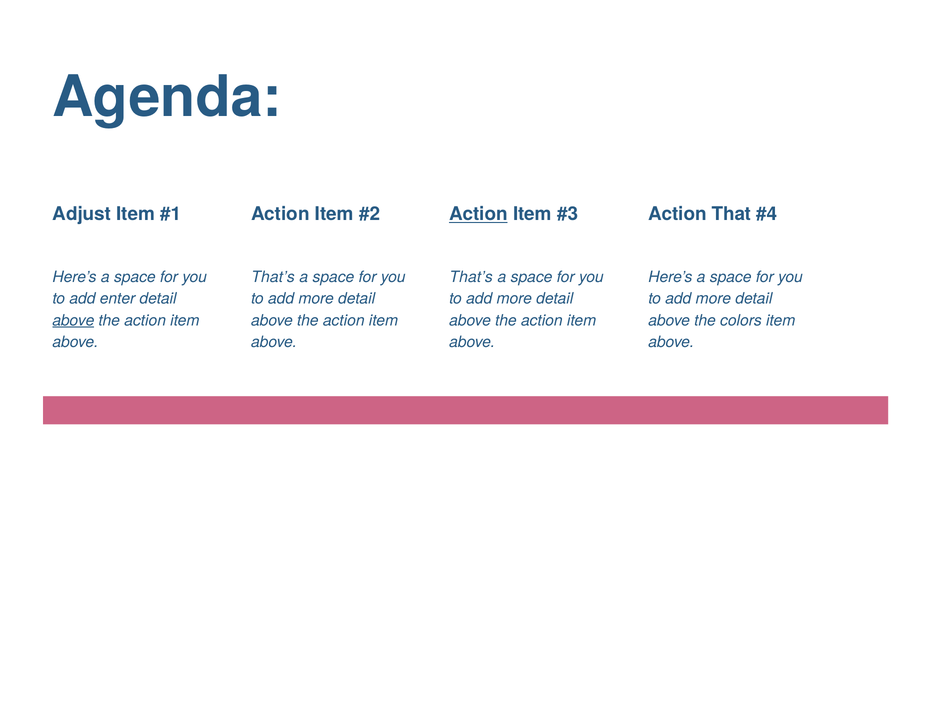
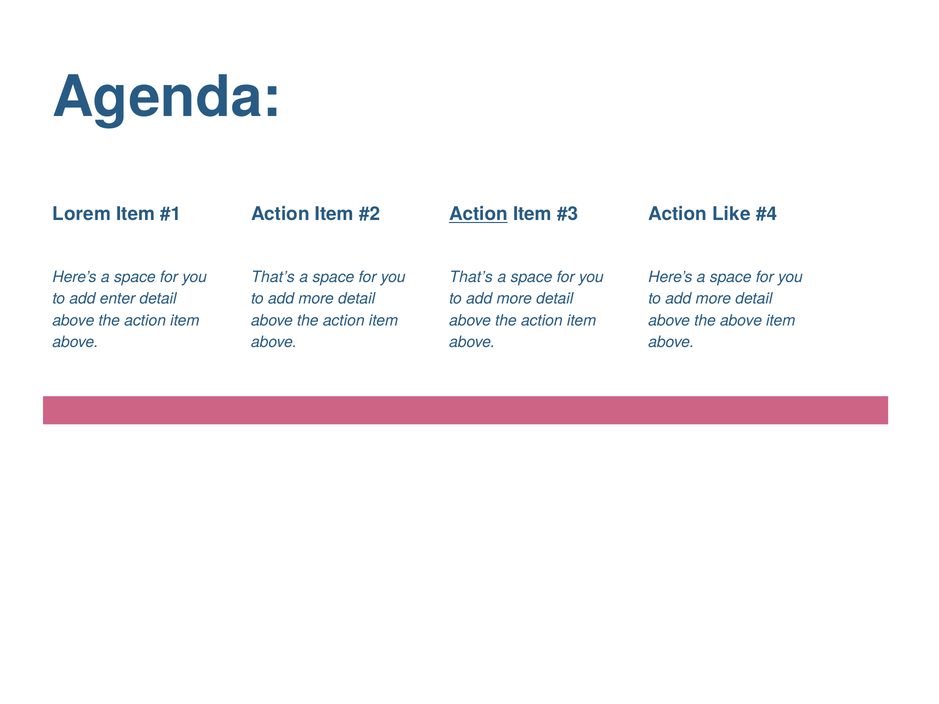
Adjust: Adjust -> Lorem (82, 214)
That: That -> Like (731, 214)
above underline: present -> none (73, 320)
the colors: colors -> above (741, 320)
